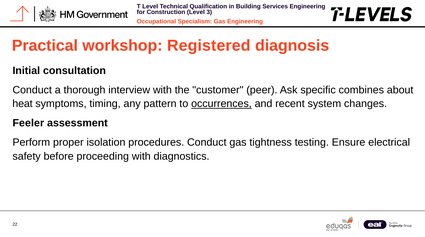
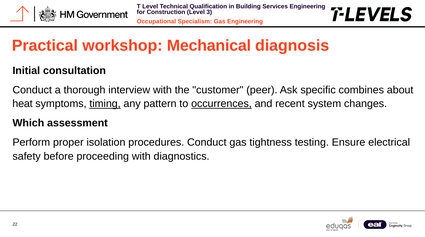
Registered: Registered -> Mechanical (209, 46)
timing underline: none -> present (105, 104)
Feeler: Feeler -> Which (28, 123)
